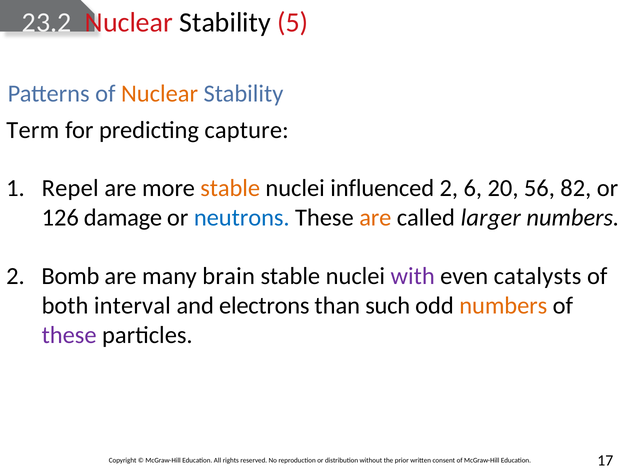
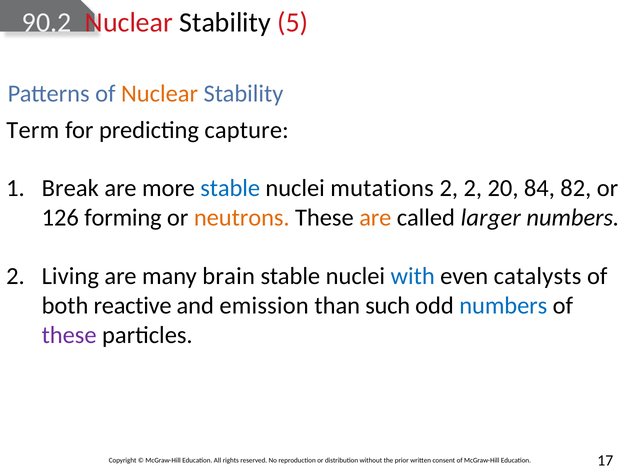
23.2: 23.2 -> 90.2 (47, 22)
Repel: Repel -> Break (70, 188)
stable colour: orange -> blue (230, 188)
influenced: influenced -> mutations (382, 188)
2 6: 6 -> 2 (473, 188)
56: 56 -> 84 (539, 188)
damage: damage -> forming (123, 217)
neutrons colour: blue -> orange (242, 217)
Bomb: Bomb -> Living (70, 276)
with colour: purple -> blue (413, 276)
interval: interval -> reactive (133, 305)
electrons: electrons -> emission (264, 305)
numbers colour: orange -> blue (503, 305)
